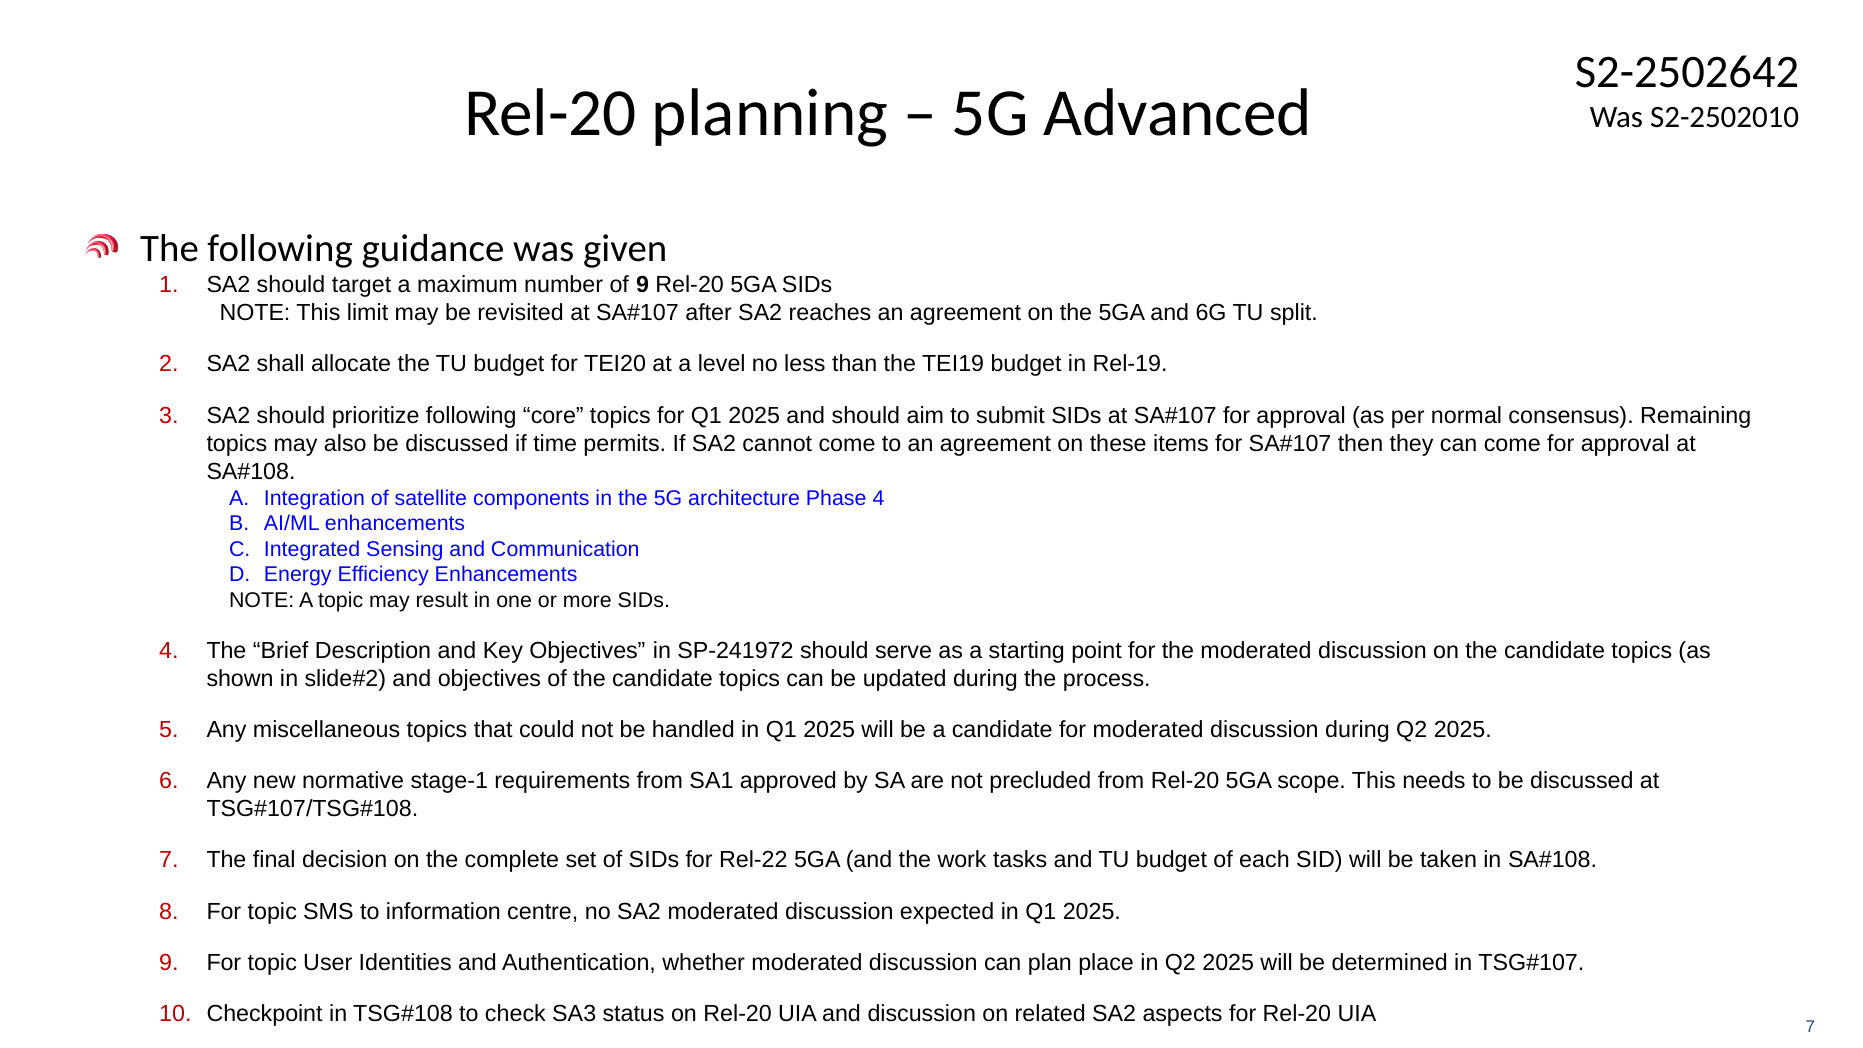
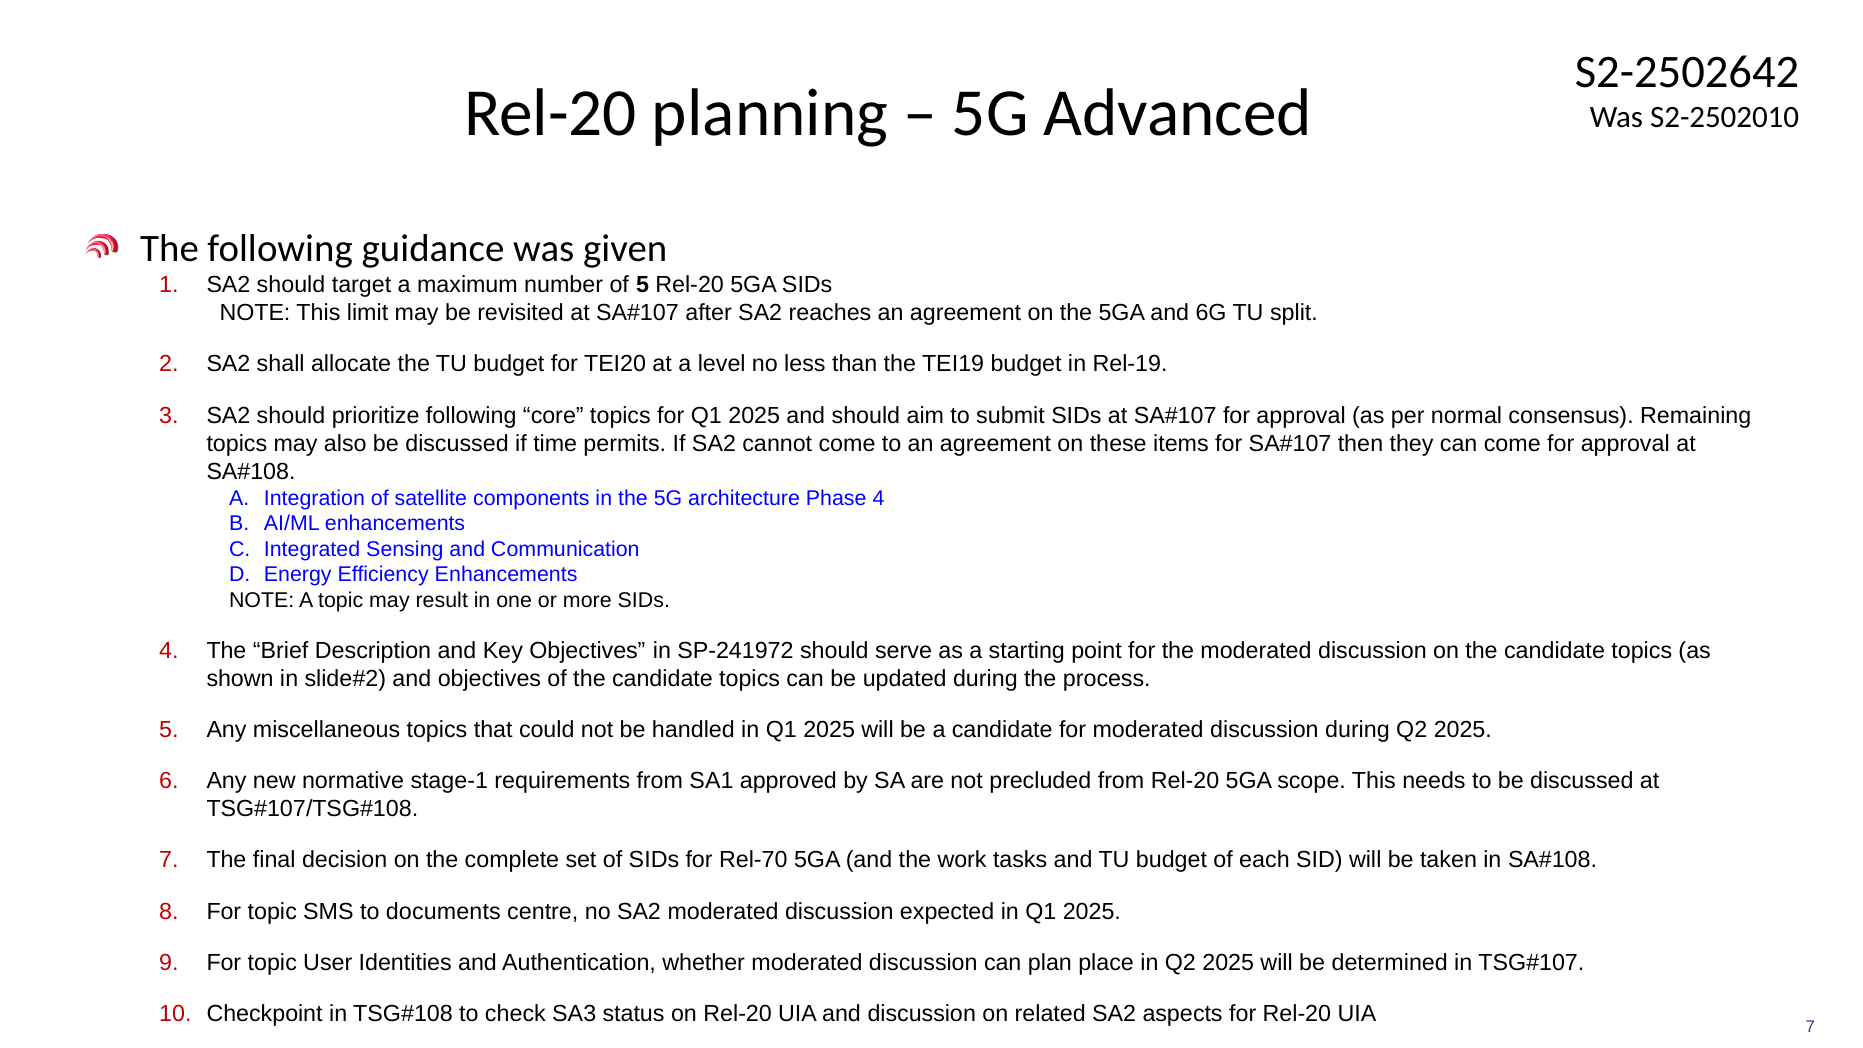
of 9: 9 -> 5 (643, 285)
Rel-22: Rel-22 -> Rel-70 (753, 860)
information: information -> documents (443, 911)
